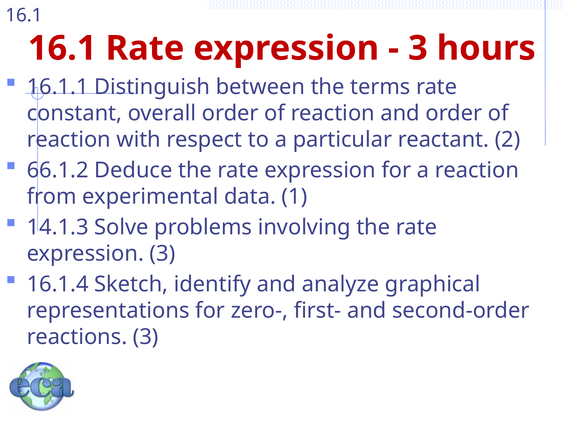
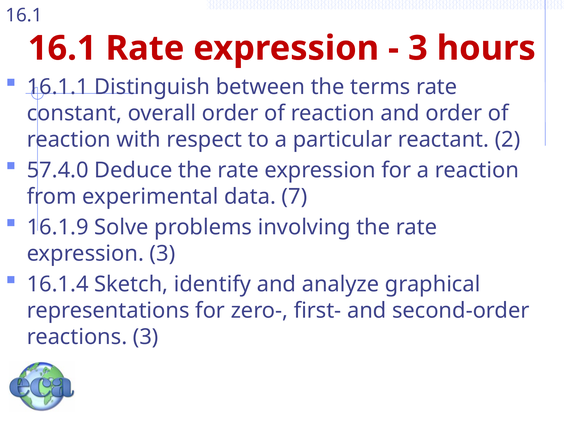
66.1.2: 66.1.2 -> 57.4.0 (58, 170)
1: 1 -> 7 (294, 197)
14.1.3: 14.1.3 -> 16.1.9 (58, 227)
